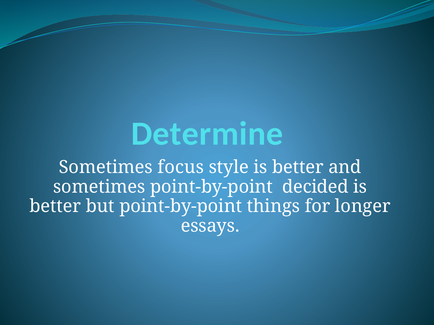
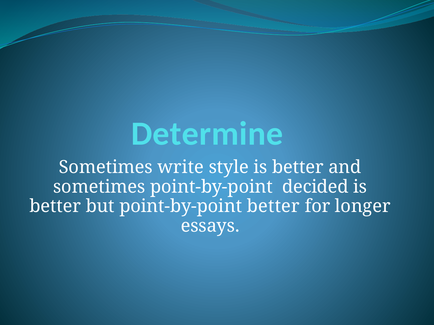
focus: focus -> write (181, 167)
point-by-point things: things -> better (273, 207)
